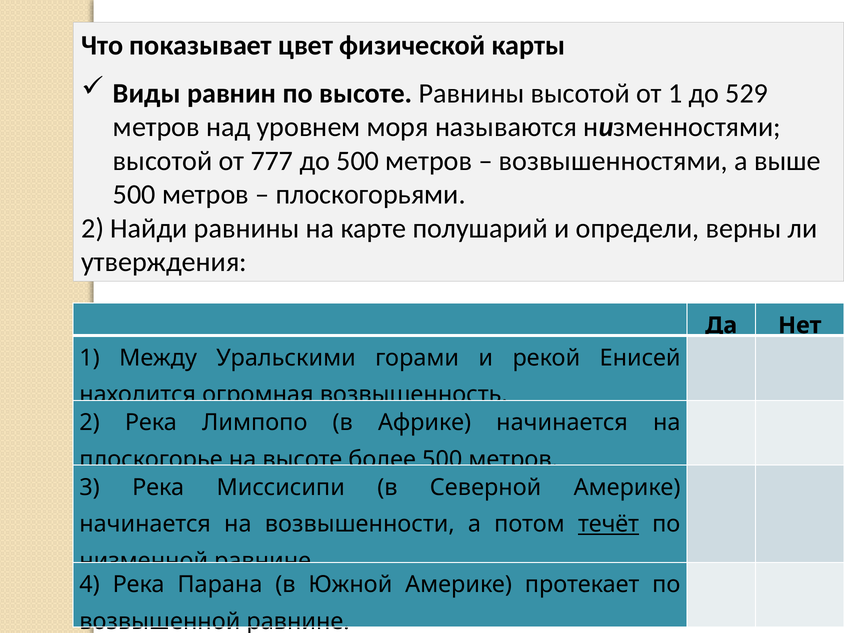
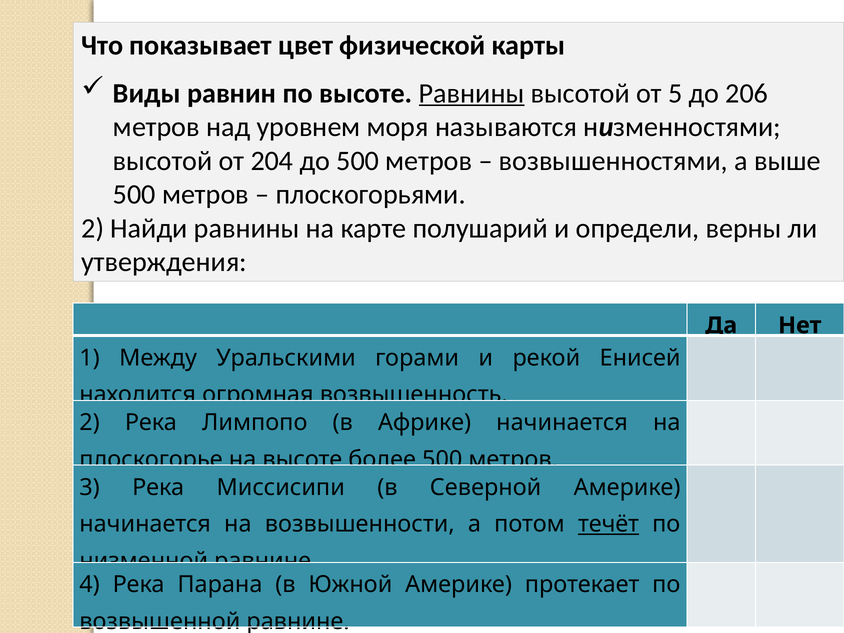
Равнины underline: none -> present (472, 93)
от 1: 1 -> 5 (675, 93)
529: 529 -> 206 (747, 93)
777: 777 -> 204 (272, 161)
